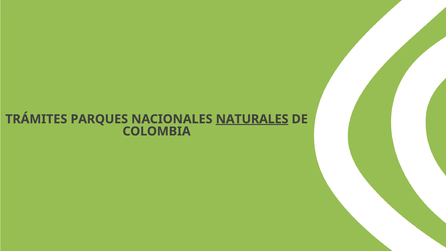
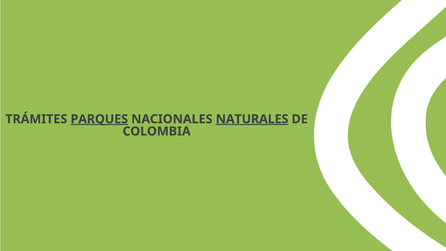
PARQUES underline: none -> present (99, 119)
